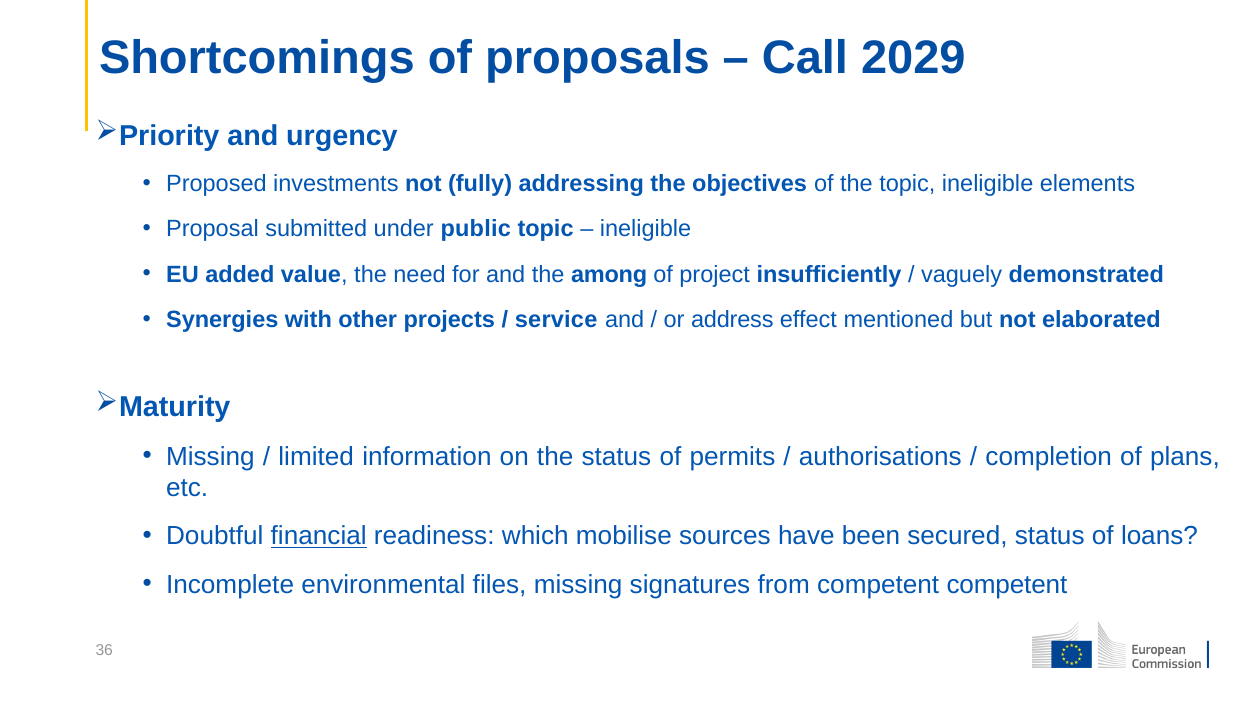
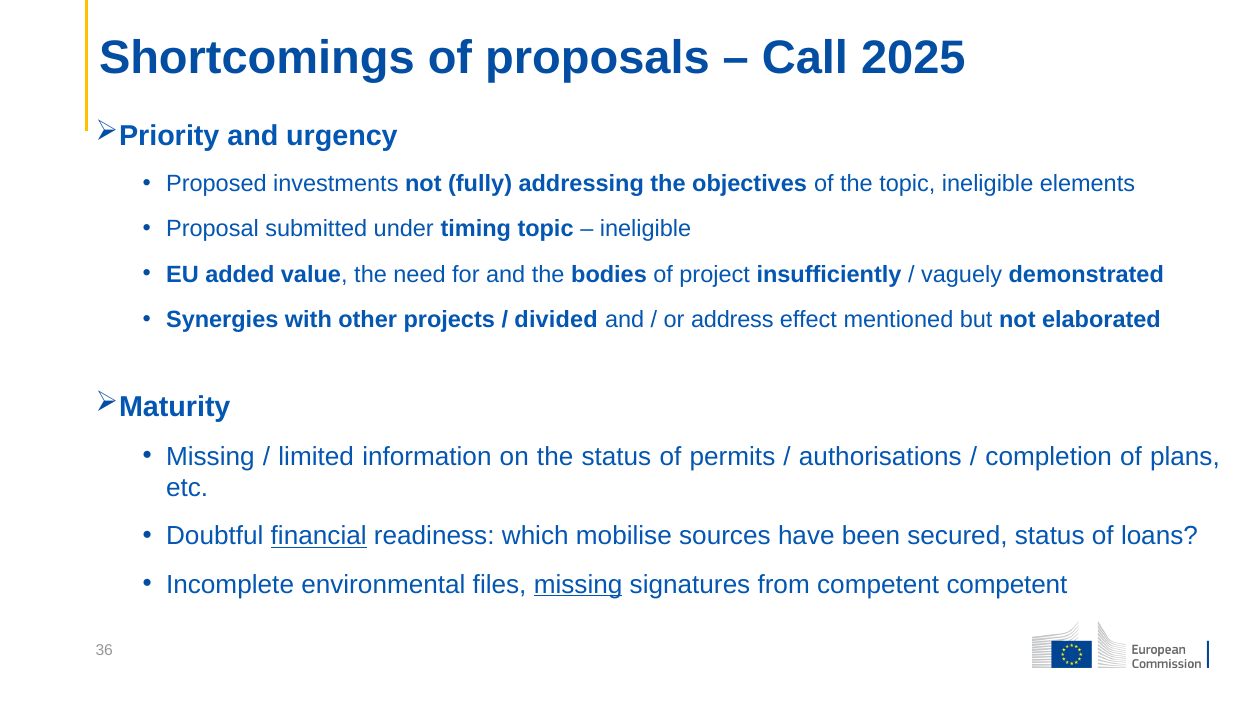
2029: 2029 -> 2025 (913, 58)
public: public -> timing (476, 229)
among: among -> bodies (609, 274)
service: service -> divided (556, 320)
missing underline: none -> present (578, 585)
